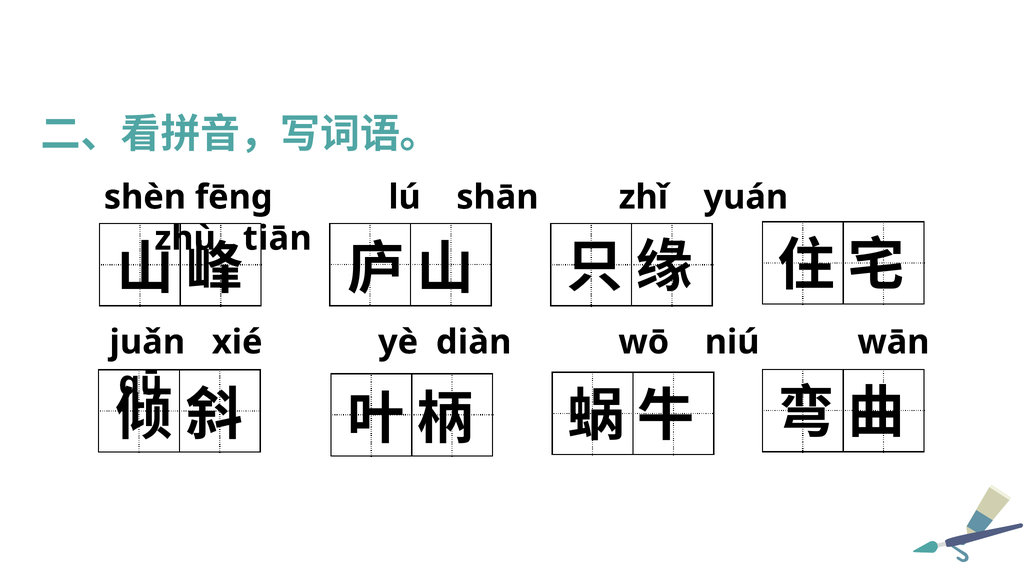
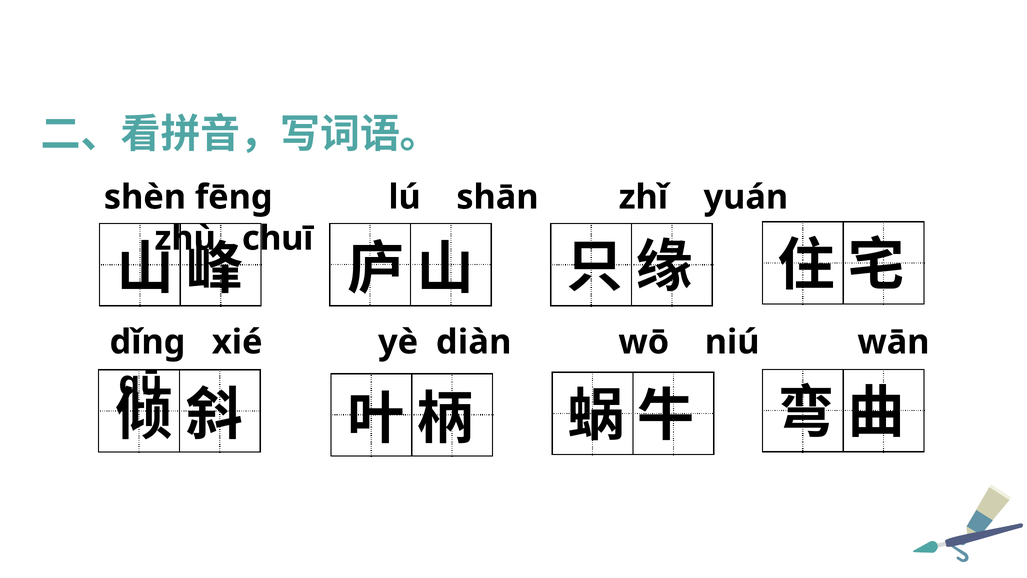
tiān: tiān -> chuī (278, 238)
juǎn: juǎn -> dǐng (147, 342)
